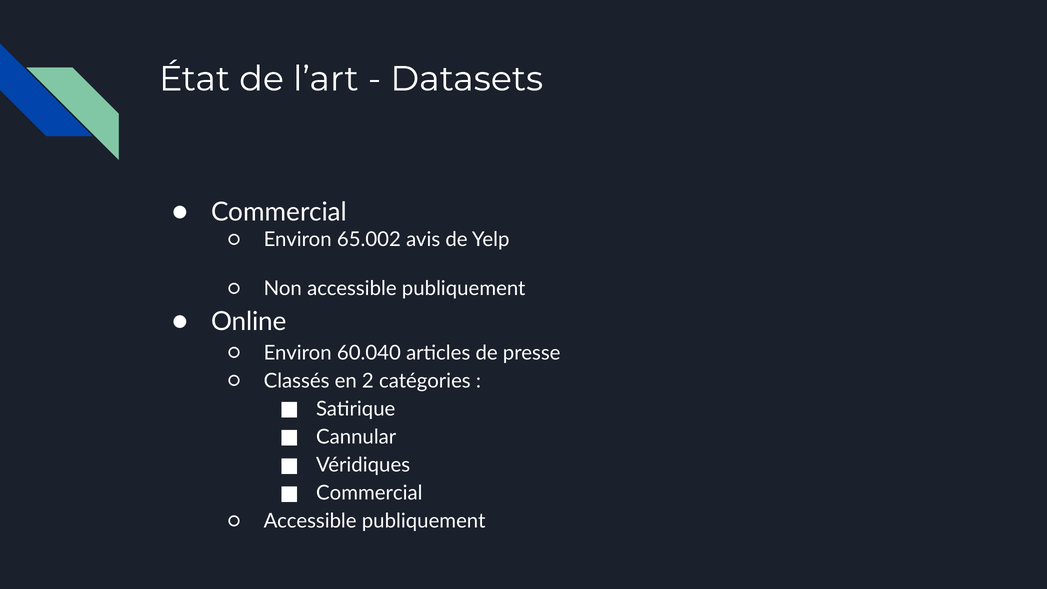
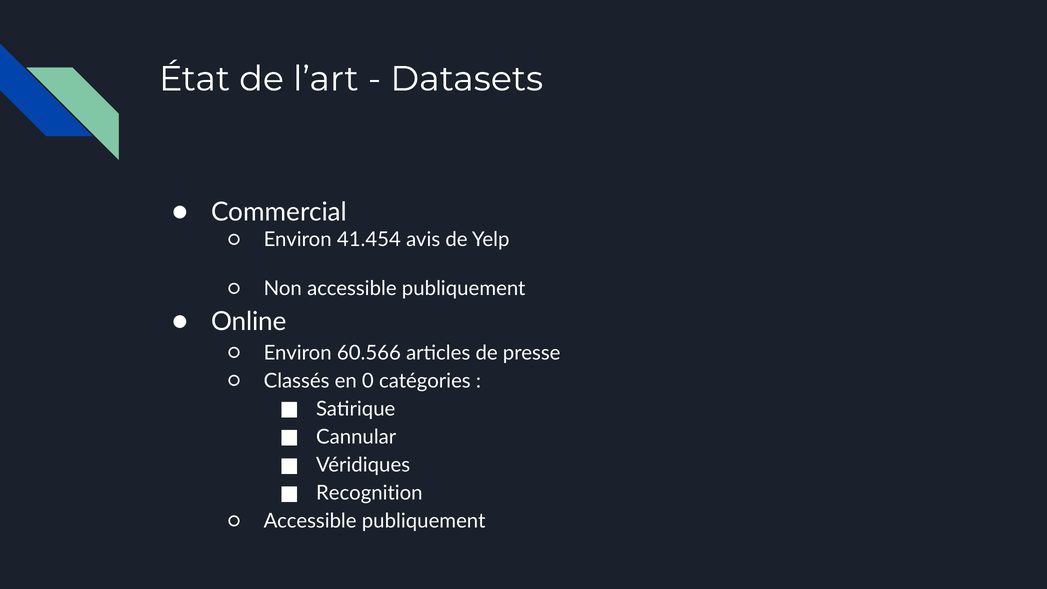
65.002: 65.002 -> 41.454 (369, 240)
60.040: 60.040 -> 60.566 (369, 353)
2: 2 -> 0 (368, 381)
Commercial: Commercial -> Recognition (369, 493)
